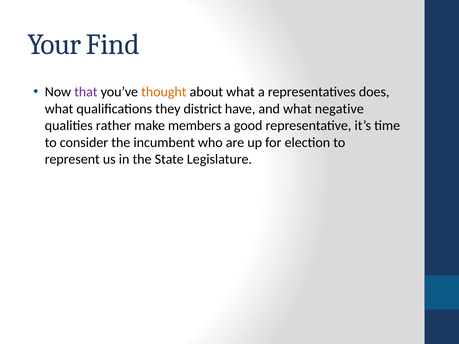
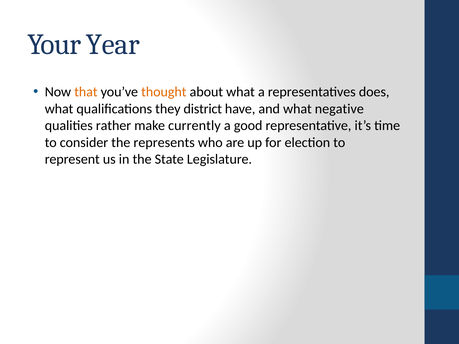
Find: Find -> Year (113, 45)
that colour: purple -> orange (86, 92)
members: members -> currently (194, 126)
incumbent: incumbent -> represents (164, 142)
